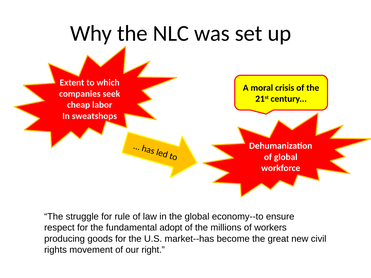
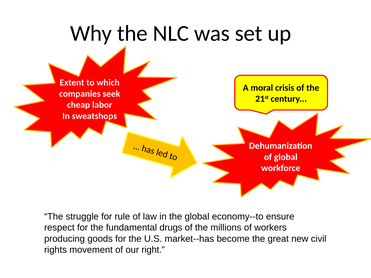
adopt: adopt -> drugs (171, 228)
